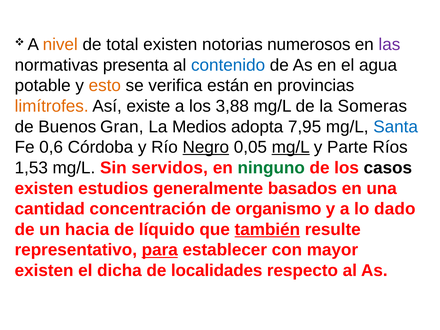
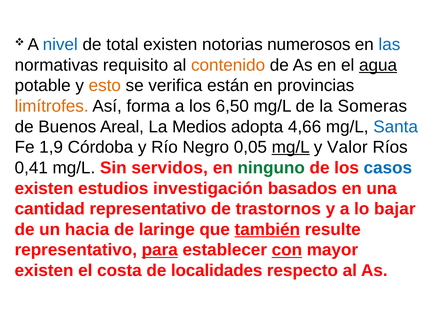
nivel colour: orange -> blue (60, 45)
las colour: purple -> blue (389, 45)
presenta: presenta -> requisito (136, 65)
contenido colour: blue -> orange (228, 65)
agua underline: none -> present (378, 65)
existe: existe -> forma (148, 106)
3,88: 3,88 -> 6,50 (232, 106)
Gran: Gran -> Areal (122, 127)
7,95: 7,95 -> 4,66 (305, 127)
0,6: 0,6 -> 1,9 (51, 147)
Negro underline: present -> none (206, 147)
Parte: Parte -> Valor (347, 147)
1,53: 1,53 -> 0,41 (31, 168)
casos colour: black -> blue (388, 168)
generalmente: generalmente -> investigación (208, 188)
cantidad concentración: concentración -> representativo (148, 209)
organismo: organismo -> trastornos (278, 209)
dado: dado -> bajar (395, 209)
líquido: líquido -> laringe (167, 229)
con underline: none -> present (287, 250)
dicha: dicha -> costa (119, 271)
